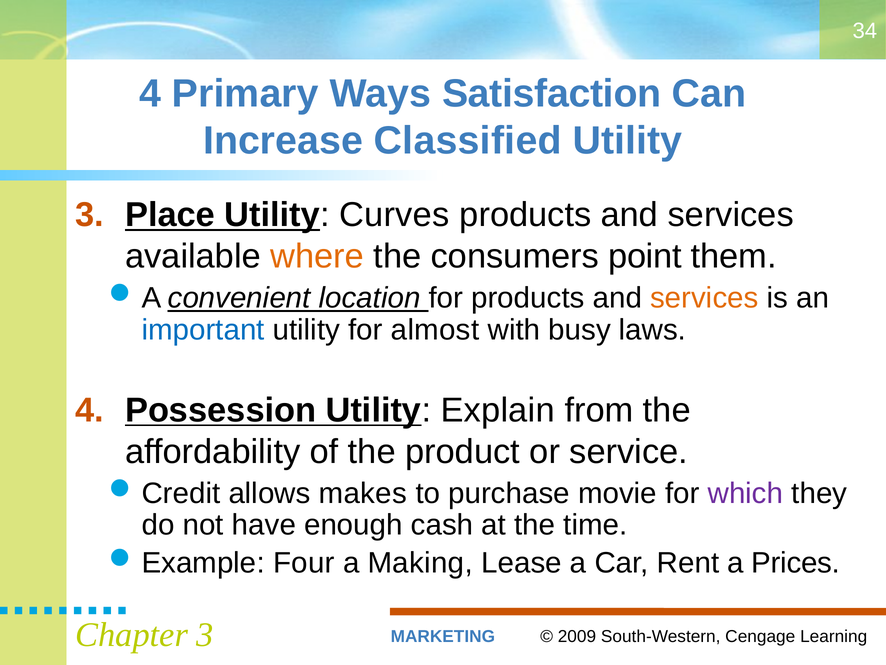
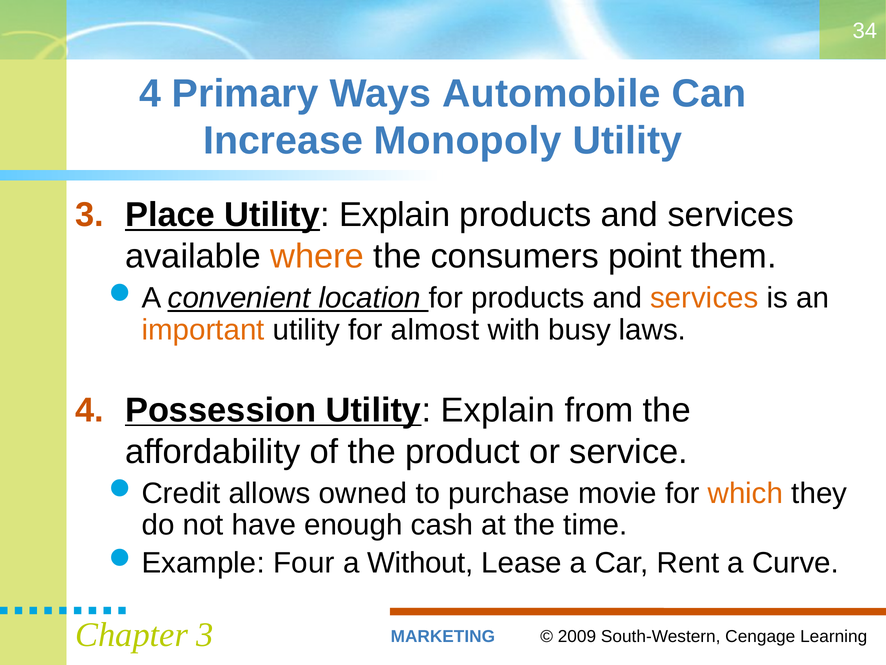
Satisfaction: Satisfaction -> Automobile (551, 94)
Classified: Classified -> Monopoly (468, 141)
Place Utility Curves: Curves -> Explain (395, 215)
important colour: blue -> orange (203, 330)
makes: makes -> owned (363, 493)
which colour: purple -> orange (745, 493)
Making: Making -> Without (420, 563)
Prices: Prices -> Curve (796, 563)
